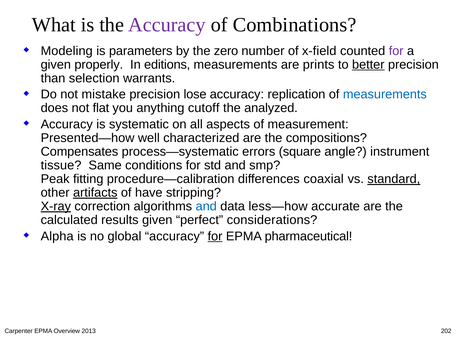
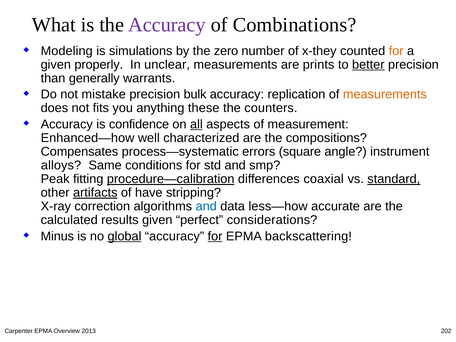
parameters: parameters -> simulations (141, 51)
x-field: x-field -> x-they (319, 51)
for colour: purple -> orange (396, 51)
editions: editions -> unclear (167, 65)
selection: selection -> generally (94, 78)
lose: lose -> bulk (195, 94)
measurements colour: blue -> orange (385, 94)
flat: flat -> fits (101, 108)
cutoff: cutoff -> these (204, 108)
analyzed: analyzed -> counters (271, 108)
systematic: systematic -> confidence (139, 124)
all underline: none -> present (196, 124)
Presented—how: Presented—how -> Enhanced—how (88, 138)
tissue: tissue -> alloys (61, 165)
procedure—calibration underline: none -> present (171, 179)
X-ray underline: present -> none (56, 206)
Alpha: Alpha -> Minus (57, 236)
global underline: none -> present (124, 236)
pharmaceutical: pharmaceutical -> backscattering (308, 236)
